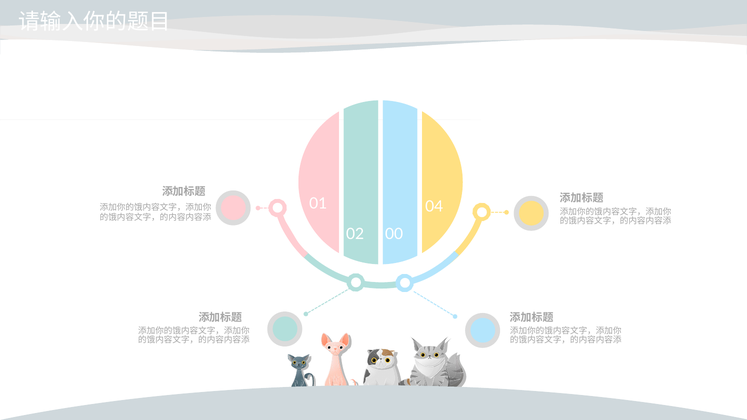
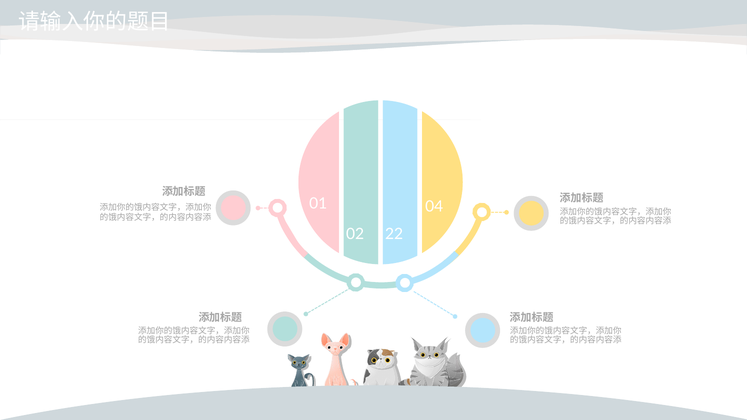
00: 00 -> 22 (394, 234)
